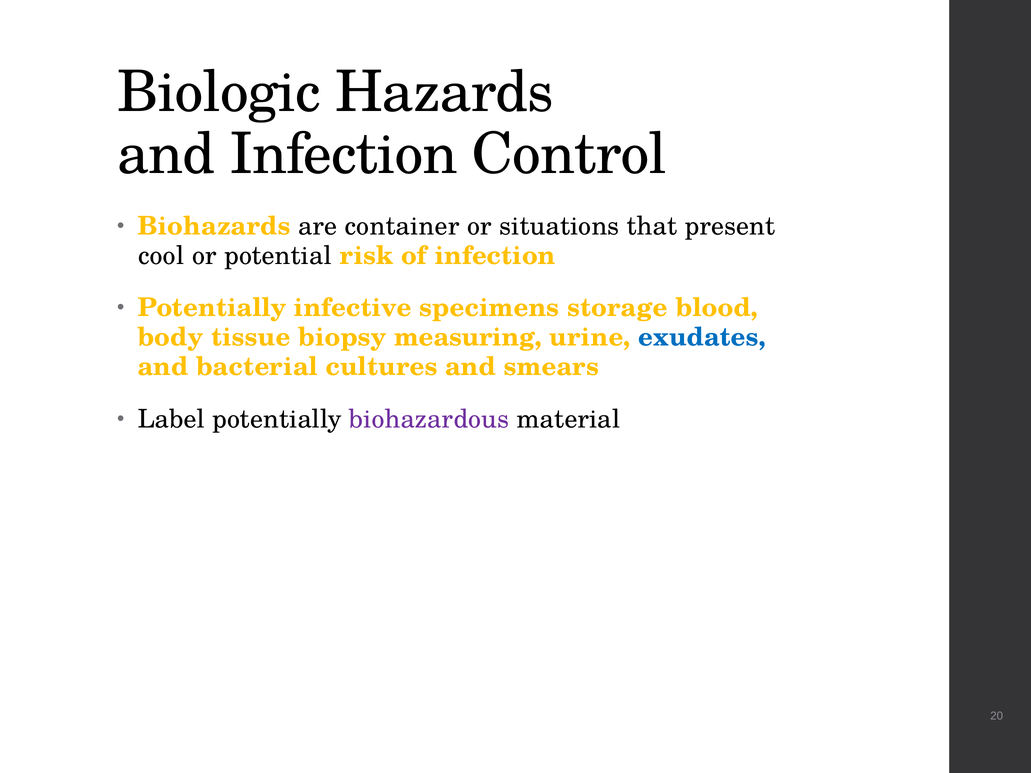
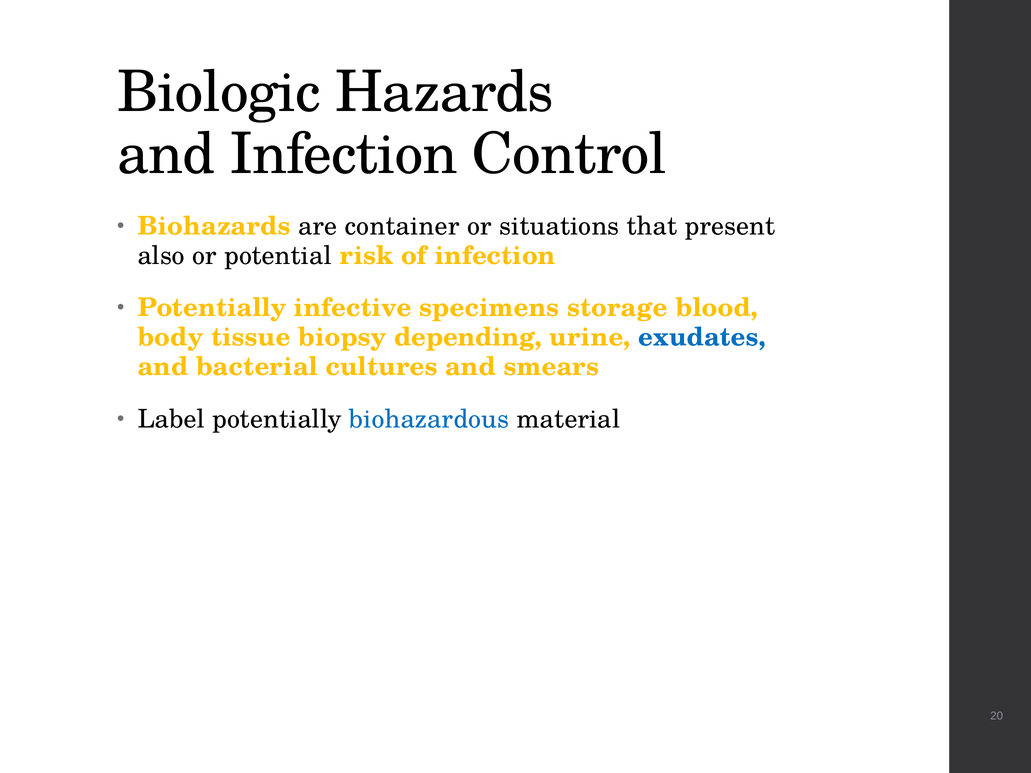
cool: cool -> also (161, 256)
measuring: measuring -> depending (468, 337)
biohazardous colour: purple -> blue (429, 419)
